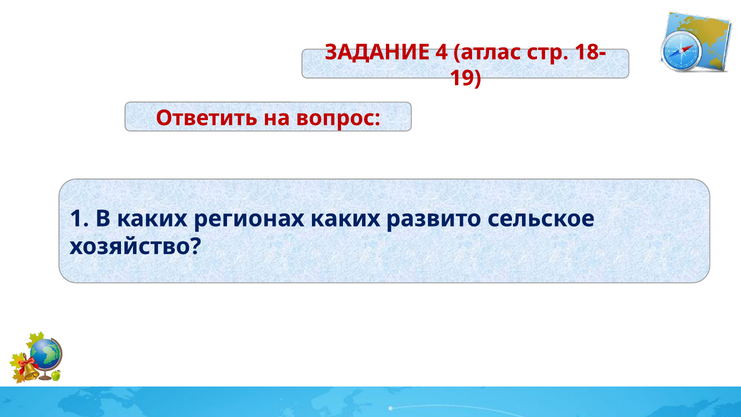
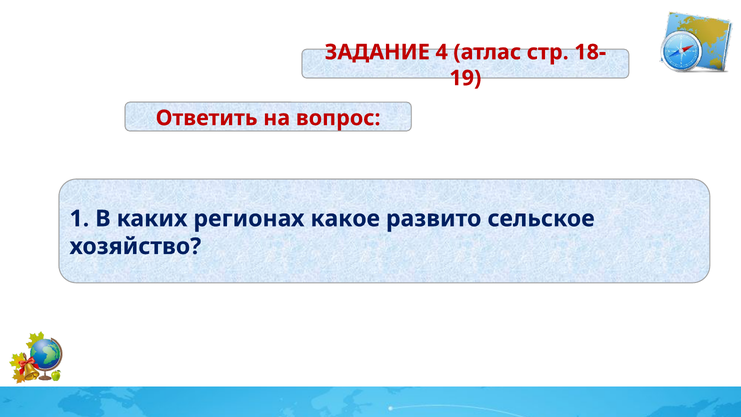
регионах каких: каких -> какое (345, 219)
